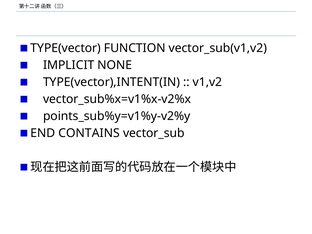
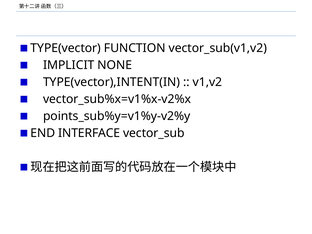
CONTAINS: CONTAINS -> INTERFACE (89, 133)
